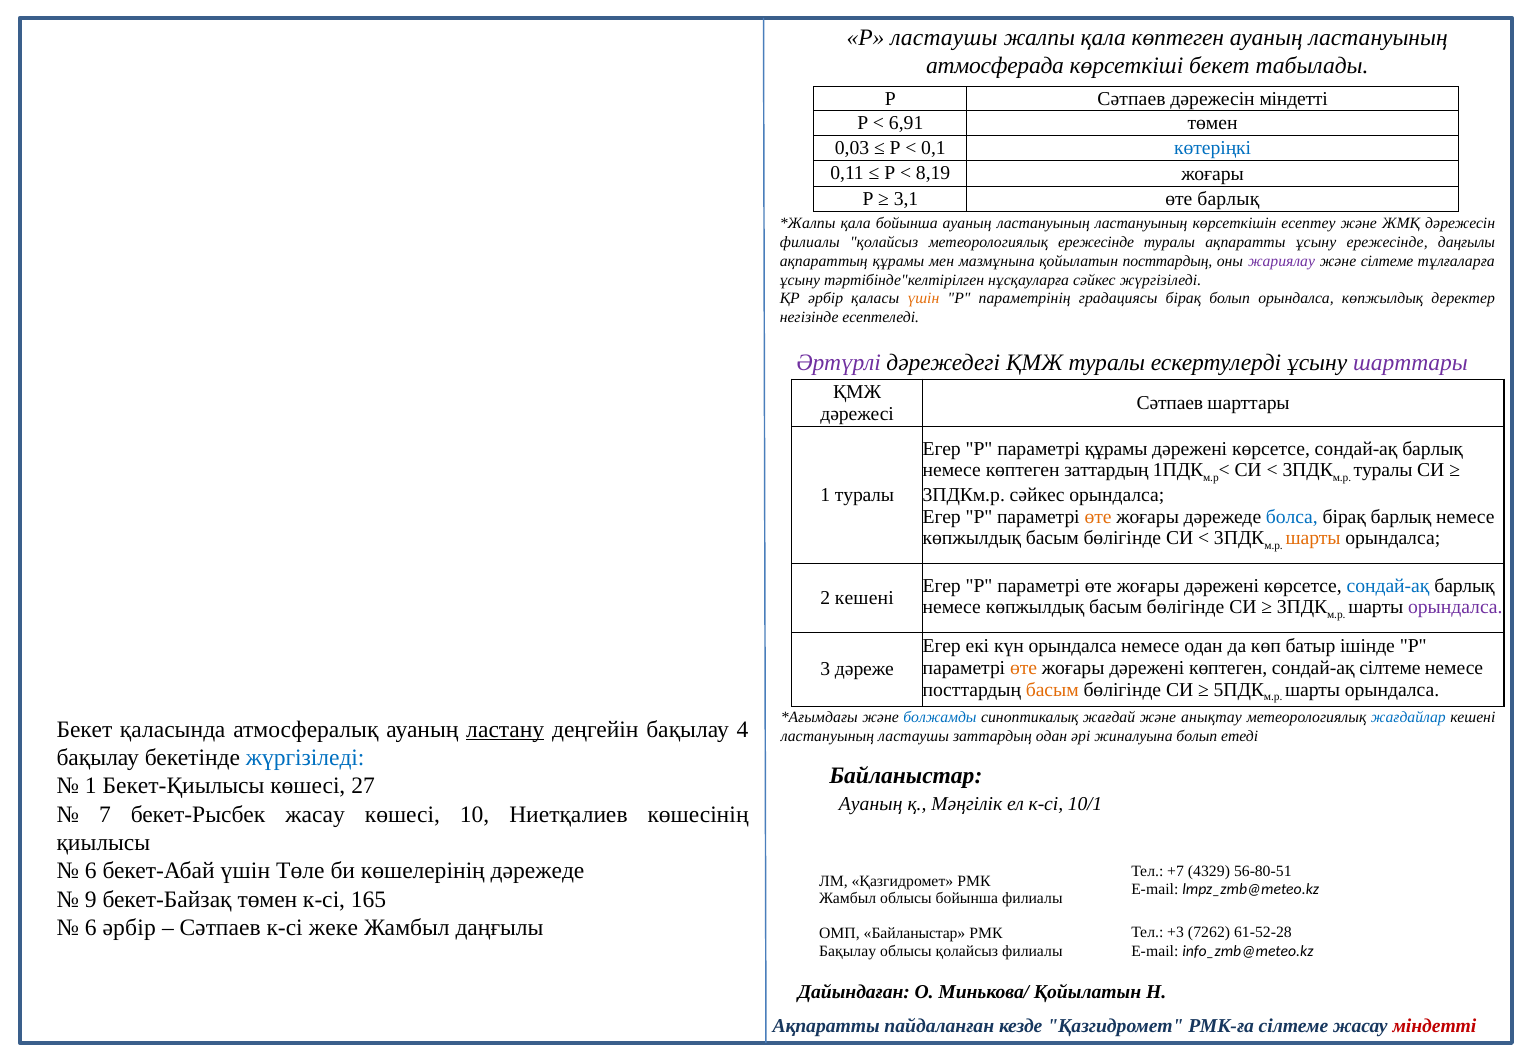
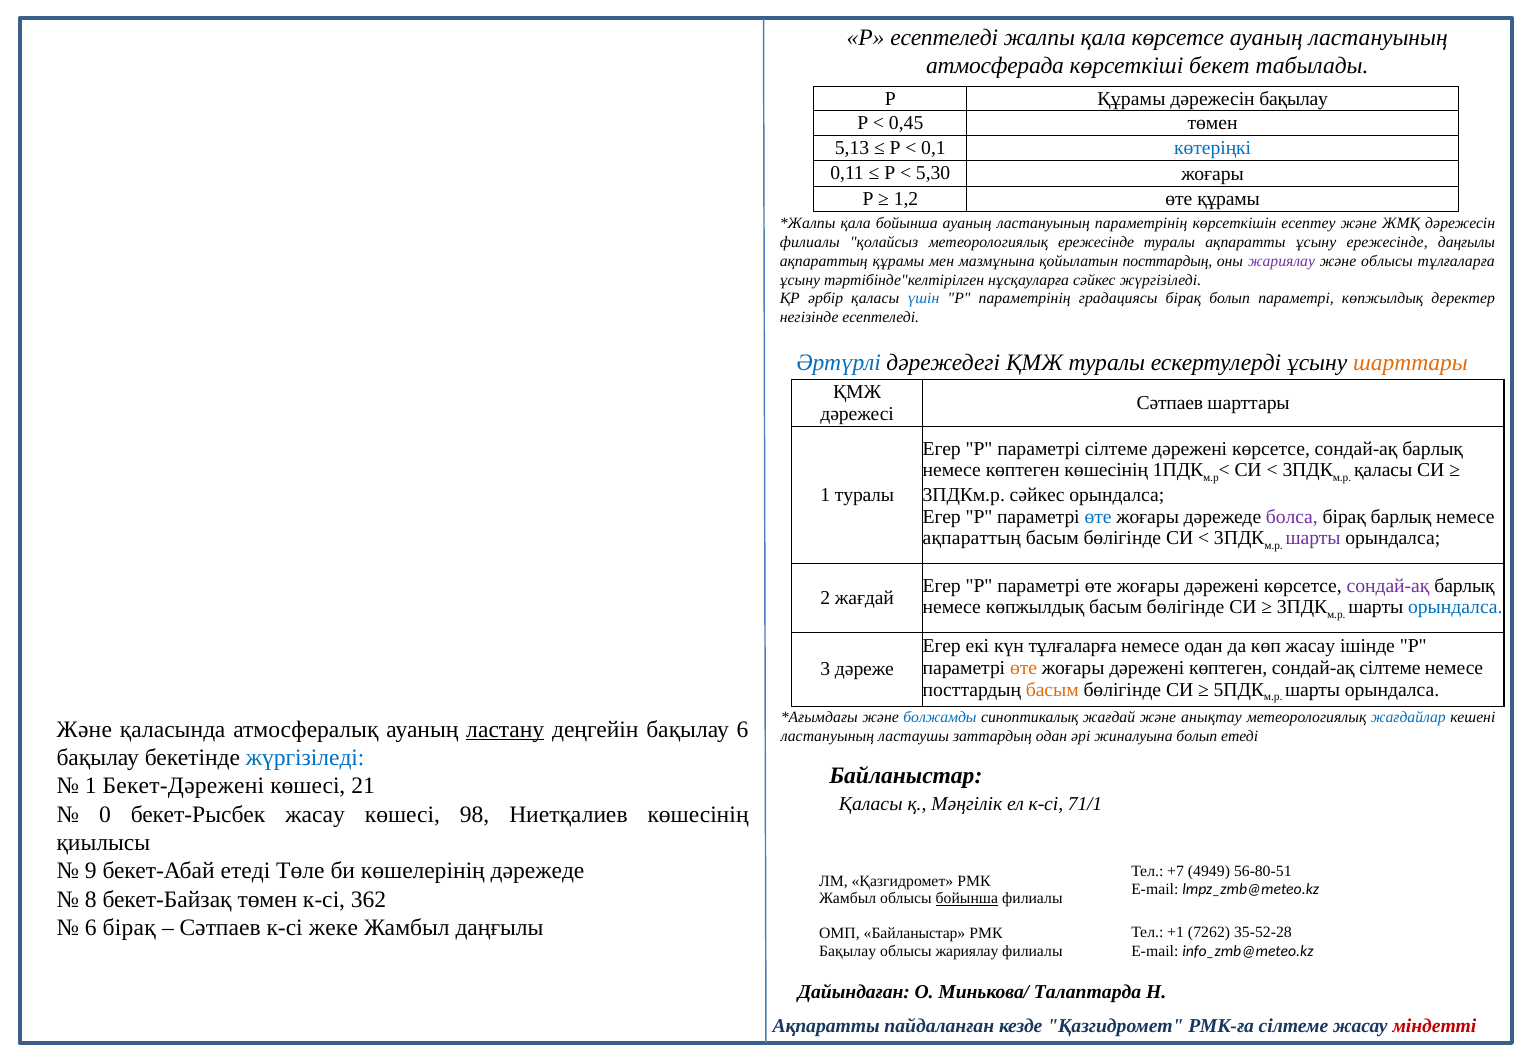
Р ластаушы: ластаушы -> есептеледі (944, 37)
қала көптеген: көптеген -> көрсетсе (1178, 37)
Р Сәтпаев: Сәтпаев -> Құрамы (1131, 99)
дәрежесін міндетті: міндетті -> бақылау (1294, 99)
6,91: 6,91 -> 0,45 (906, 123)
0,03: 0,03 -> 5,13 (852, 148)
8,19: 8,19 -> 5,30 (933, 173)
3,1: 3,1 -> 1,2 (906, 199)
өте барлық: барлық -> құрамы (1229, 199)
ластануының ластануының: ластануының -> параметрінің (1141, 223)
және сілтеме: сілтеме -> облысы (1387, 261)
үшін colour: orange -> blue (923, 299)
болып орындалса: орындалса -> параметрі (1296, 299)
Әртүрлі colour: purple -> blue (839, 363)
шарттары colour: purple -> orange (1410, 363)
параметрі құрамы: құрамы -> сілтеме (1116, 448)
көптеген заттардың: заттардың -> көшесінің (1106, 470)
туралы: туралы -> қаласы (1383, 470)
өте colour: orange -> blue (1098, 516)
болса colour: blue -> purple (1292, 516)
көпжылдық: көпжылдық -> ақпараттың (972, 538)
шарты colour: orange -> purple (1313, 538)
сондай-ақ colour: blue -> purple (1388, 585)
2 кешені: кешені -> жағдай (864, 598)
орындалса colour: purple -> blue (1455, 607)
күн орындалса: орындалса -> тұлғаларға (1073, 646)
көп батыр: батыр -> жасау (1310, 646)
Бекет: Бекет -> Және (84, 729)
бақылау 4: 4 -> 6 (742, 729)
Бекет-Қиылысы: Бекет-Қиылысы -> Бекет-Дәрежені (183, 786)
27: 27 -> 21 (363, 786)
Ауаның: Ауаның -> Қаласы (871, 803)
10/1: 10/1 -> 71/1 (1085, 803)
7: 7 -> 0 (105, 814)
10: 10 -> 98 (475, 814)
6: 6 -> 9 (91, 871)
бекет-Абай үшін: үшін -> етеді (246, 871)
4329: 4329 -> 4949 (1209, 871)
9: 9 -> 8 (91, 899)
165: 165 -> 362 (369, 899)
бойынша underline: none -> present (967, 898)
6 әрбір: әрбір -> бірақ (129, 927)
+3: +3 -> +1 (1176, 932)
61-52-28: 61-52-28 -> 35-52-28 (1263, 932)
облысы қолайсыз: қолайсыз -> жариялау (967, 950)
Минькова/ Қойылатын: Қойылатын -> Талаптарда (1088, 992)
